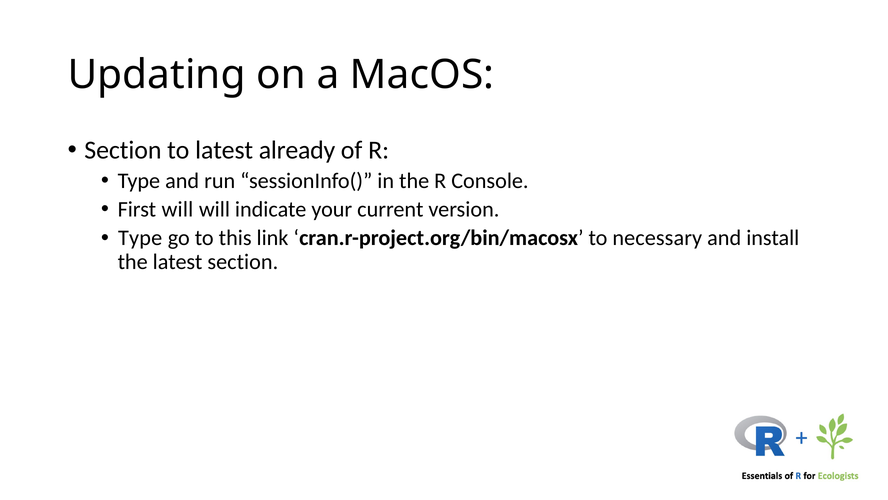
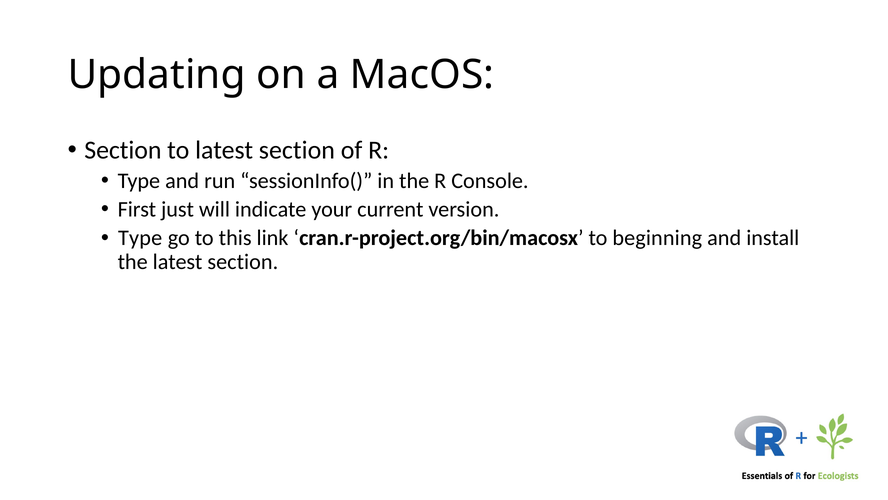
to latest already: already -> section (297, 150)
First will: will -> just (178, 209)
necessary: necessary -> beginning (657, 238)
